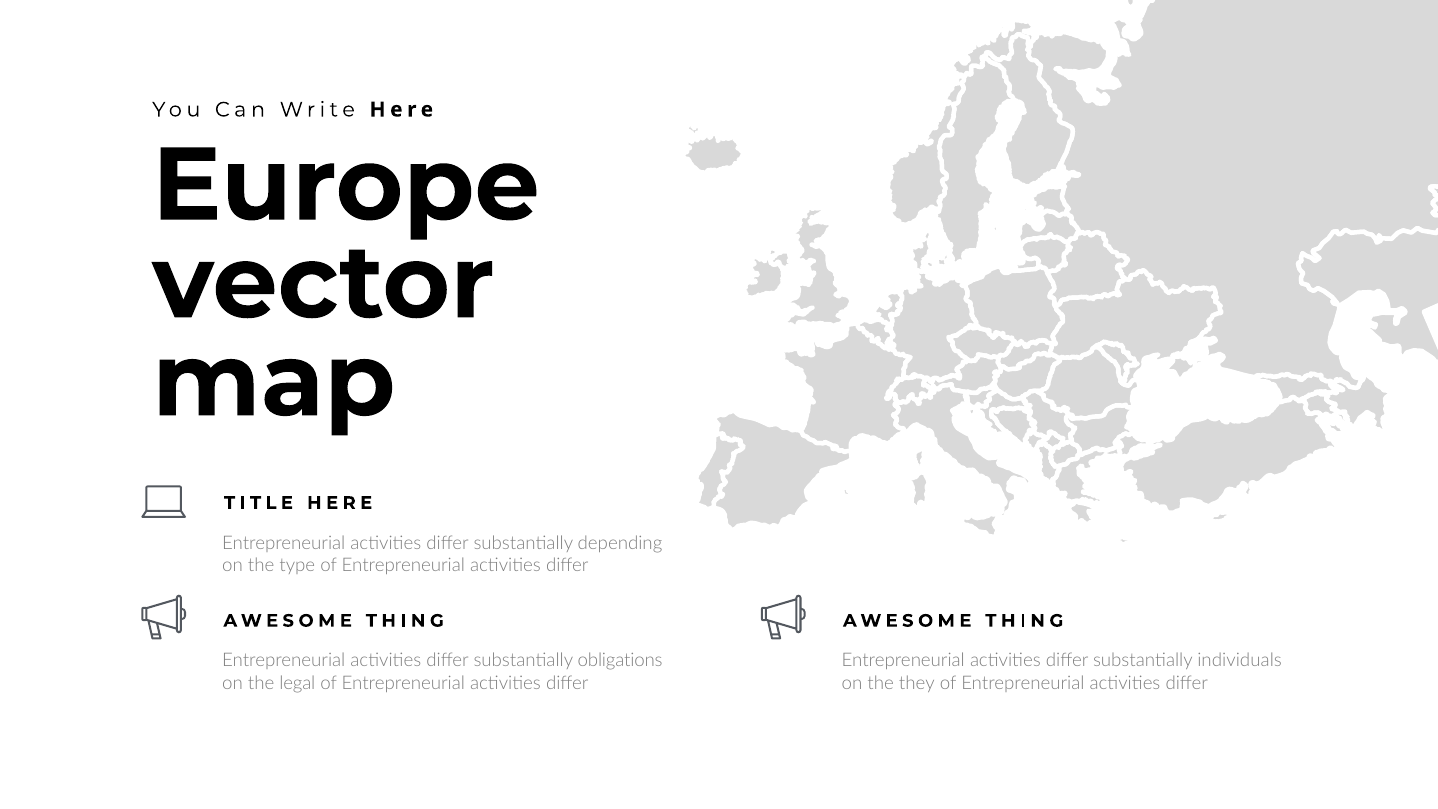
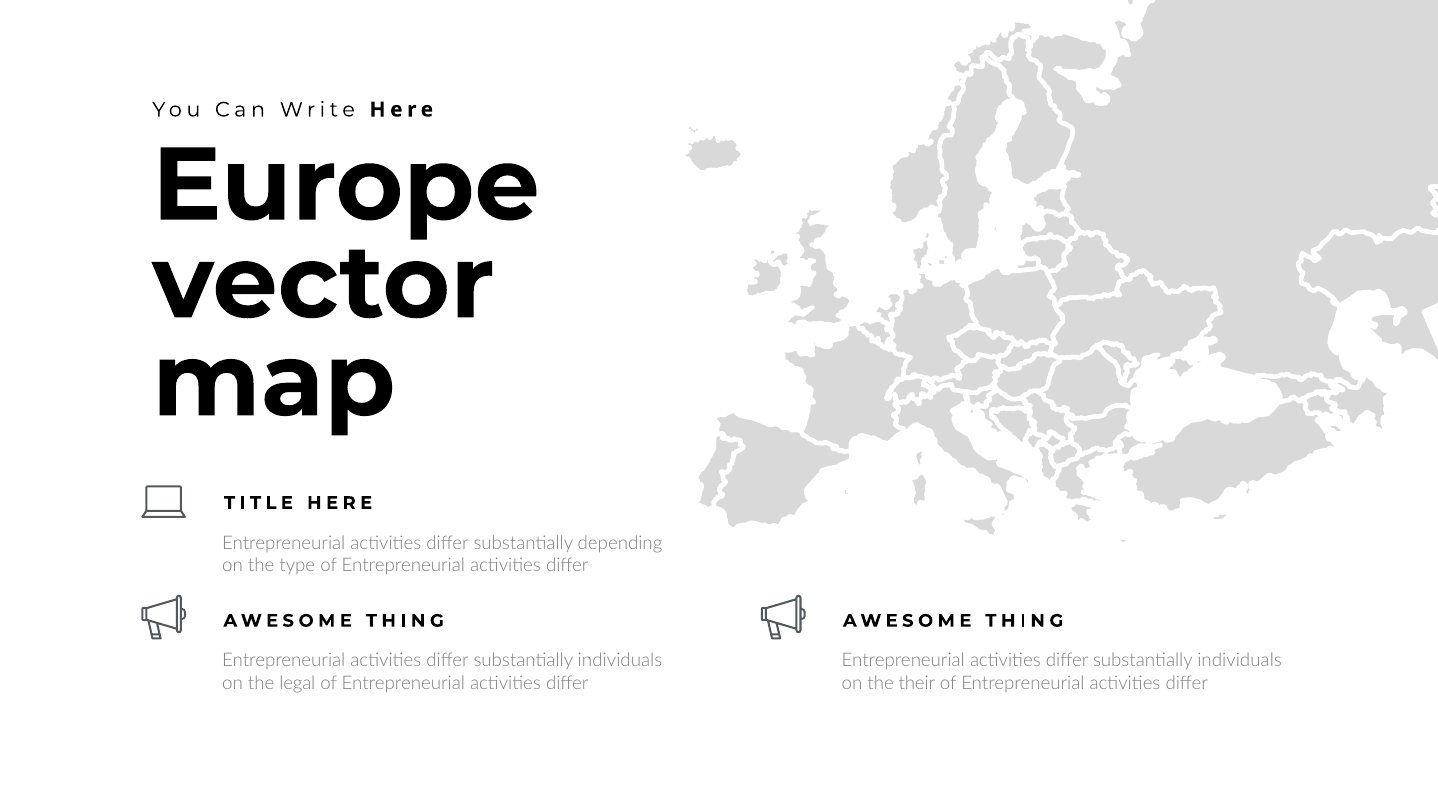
obligations: obligations -> individuals (620, 661)
they: they -> their (917, 683)
